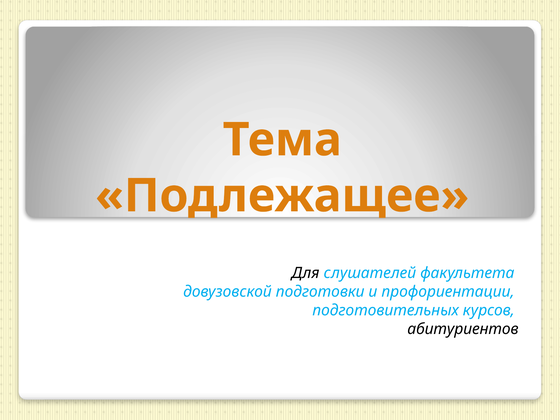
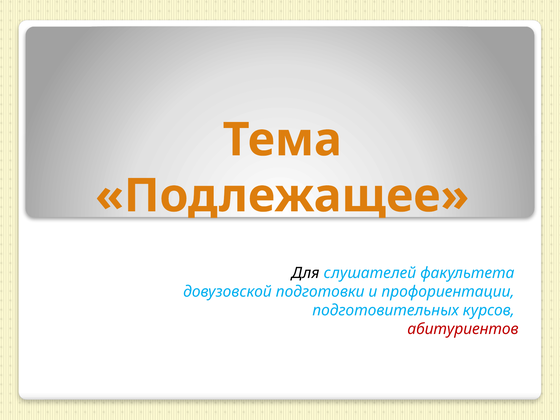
абитуриентов colour: black -> red (463, 329)
